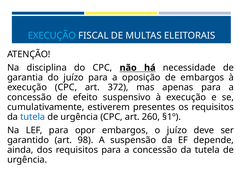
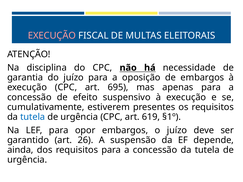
EXECUÇÃO colour: light blue -> pink (52, 36)
372: 372 -> 695 (118, 88)
260: 260 -> 619 (151, 117)
98: 98 -> 26 (85, 140)
